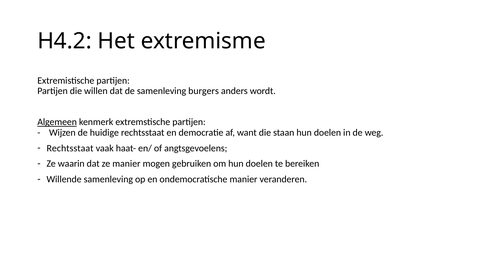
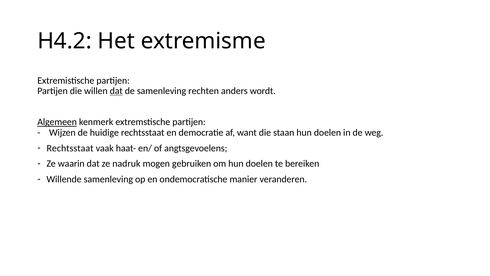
dat underline: none -> present (116, 91)
burgers: burgers -> rechten (204, 91)
ze manier: manier -> nadruk (126, 164)
